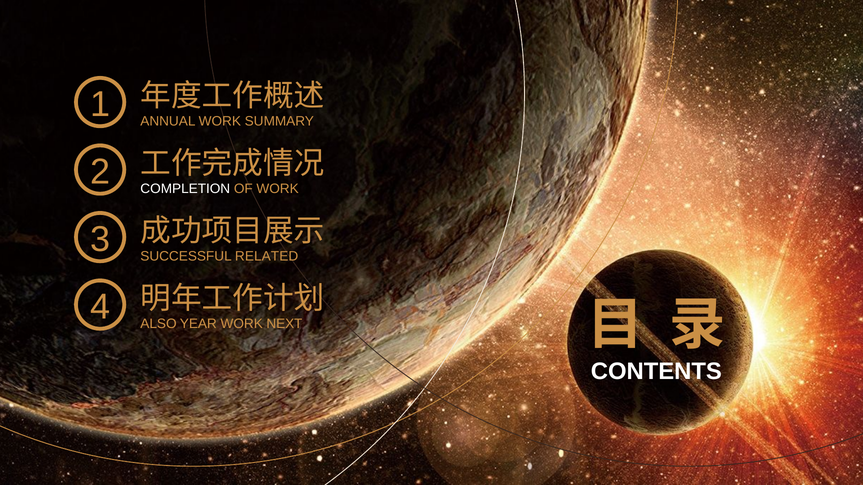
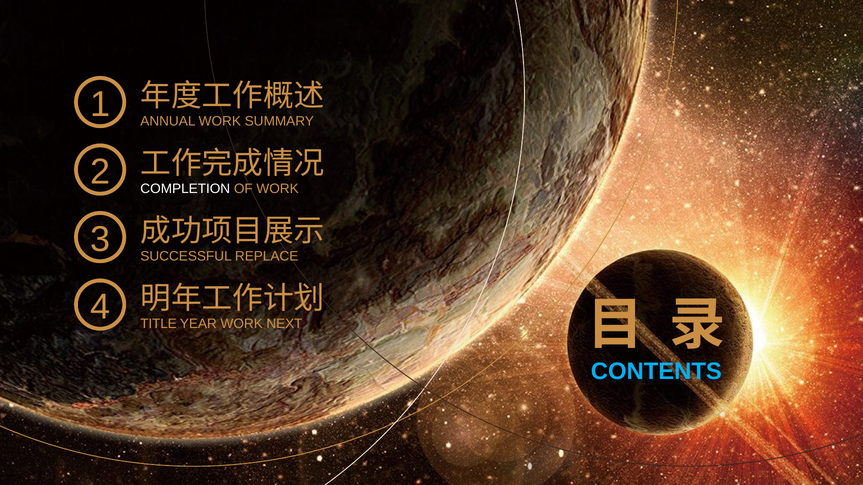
RELATED: RELATED -> REPLACE (267, 257)
ALSO: ALSO -> TITLE (159, 324)
CONTENTS colour: white -> light blue (656, 372)
